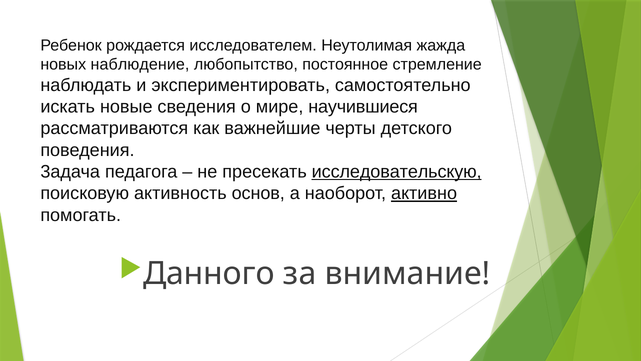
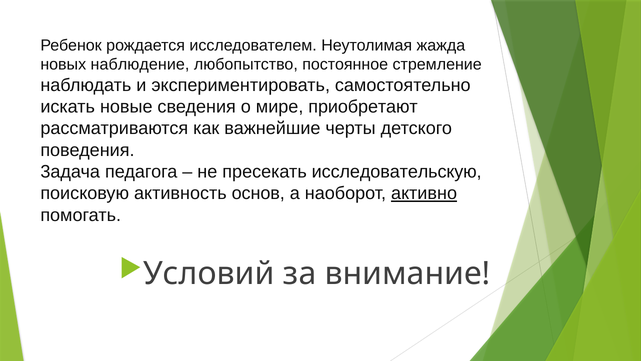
научившиеся: научившиеся -> приобретают (363, 107)
исследовательскую underline: present -> none (397, 172)
Данного: Данного -> Условий (209, 273)
